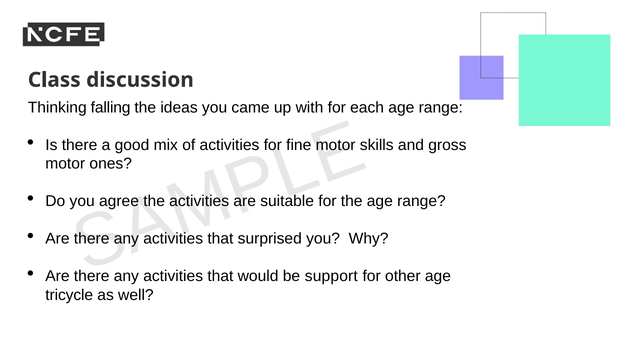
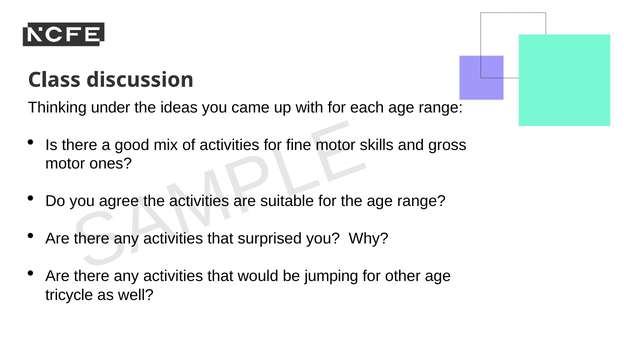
falling: falling -> under (111, 108)
support: support -> jumping (331, 276)
